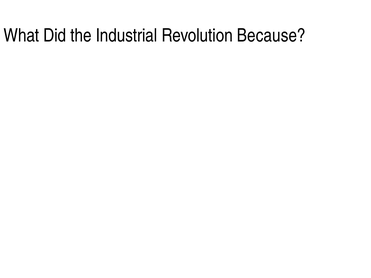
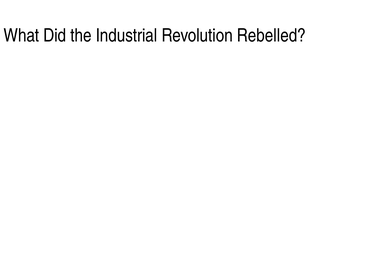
Because: Because -> Rebelled (271, 36)
